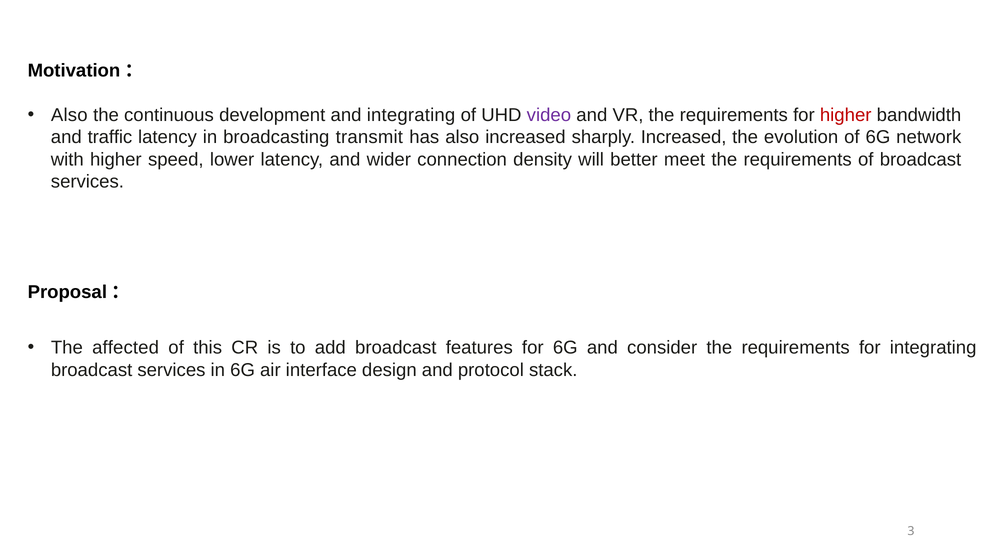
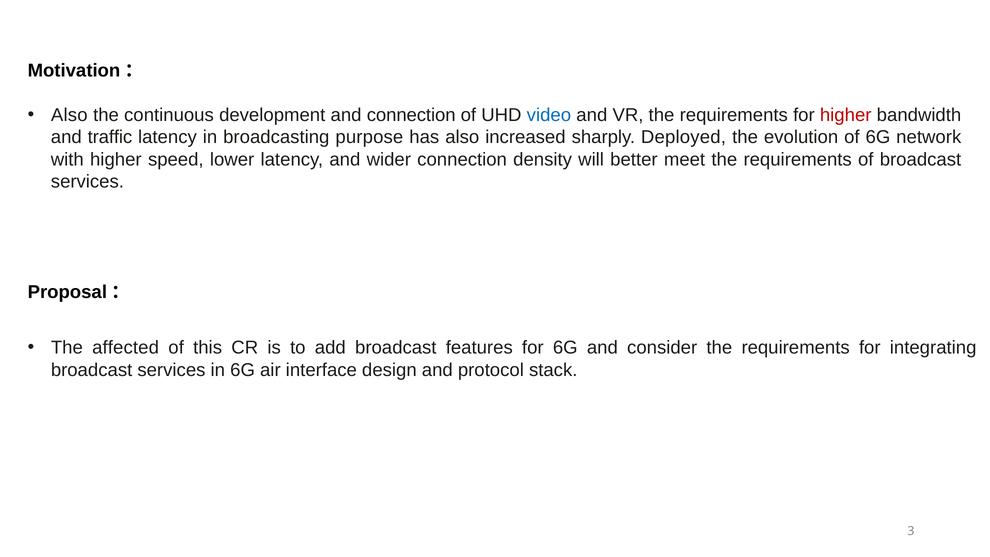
and integrating: integrating -> connection (411, 115)
video colour: purple -> blue (549, 115)
transmit: transmit -> purpose (369, 137)
sharply Increased: Increased -> Deployed (683, 137)
